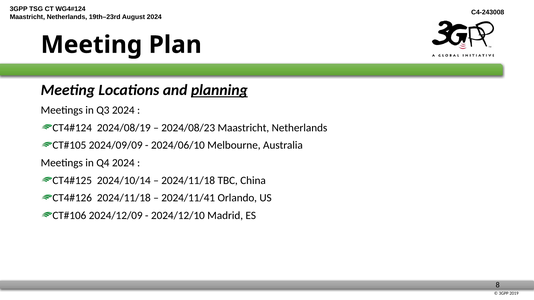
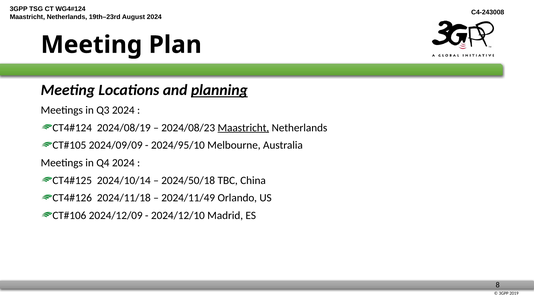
Maastricht underline: none -> present (243, 128)
2024/06/10: 2024/06/10 -> 2024/95/10 (178, 145)
2024/11/18: 2024/11/18 -> 2024/50/18 (188, 181)
2024/11/41: 2024/11/41 -> 2024/11/49 (188, 198)
